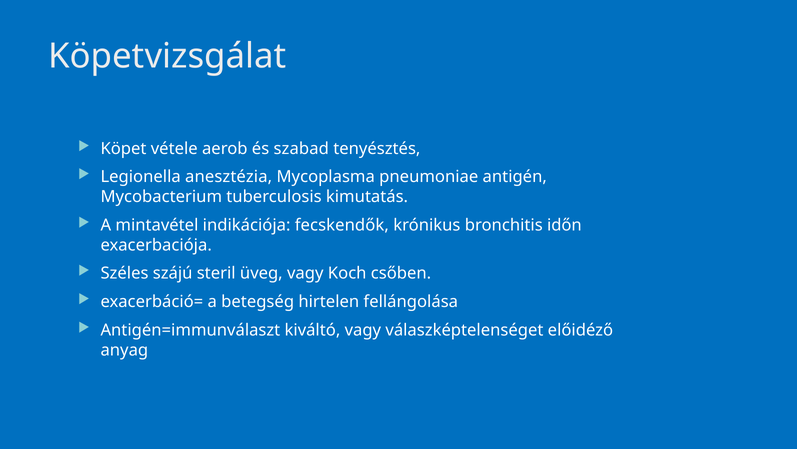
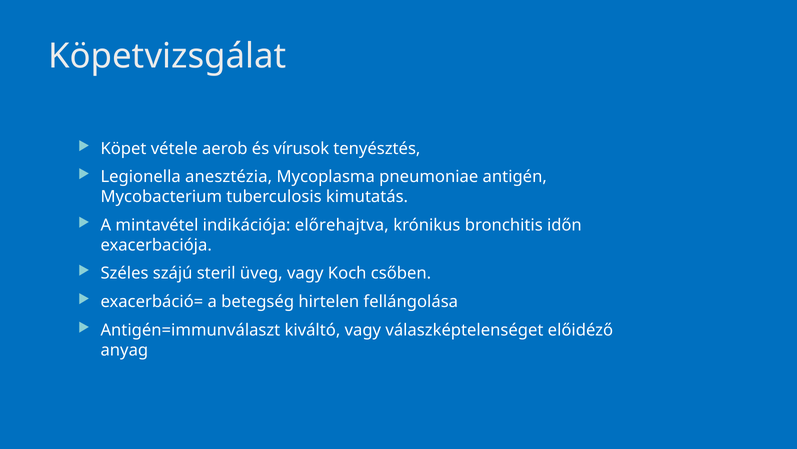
szabad: szabad -> vírusok (301, 148)
fecskendők: fecskendők -> előrehajtva (342, 225)
